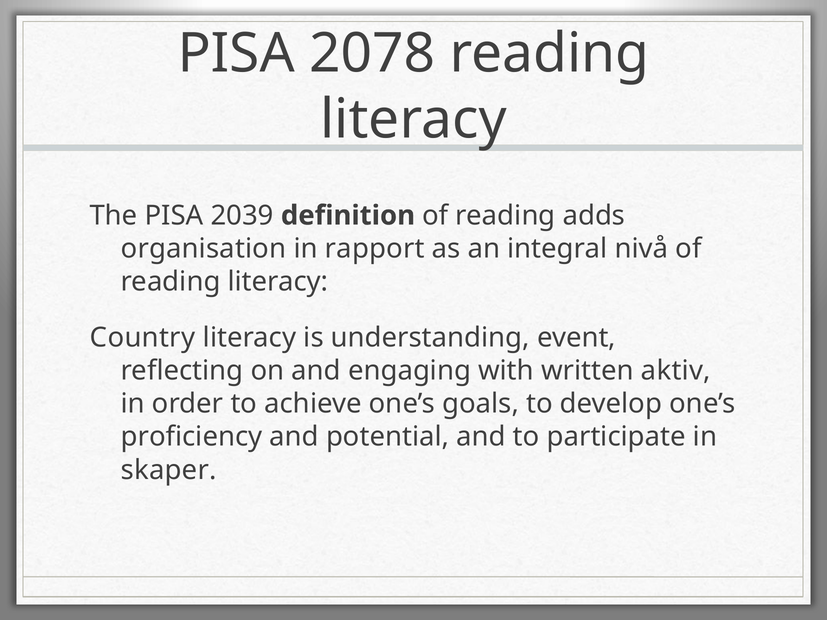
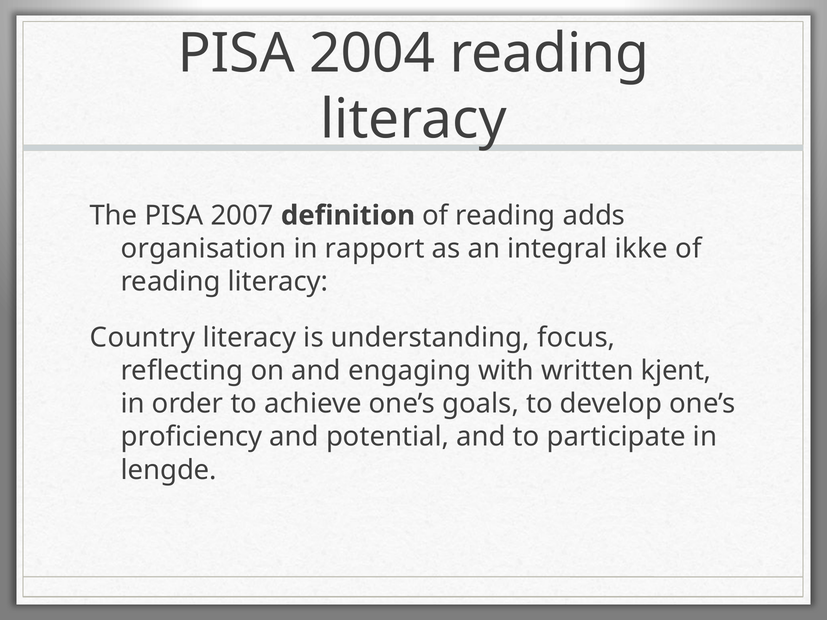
2078: 2078 -> 2004 (372, 53)
2039: 2039 -> 2007 (242, 216)
nivå: nivå -> ikke (641, 249)
event: event -> focus (576, 338)
aktiv: aktiv -> kjent (676, 371)
skaper: skaper -> lengde (169, 470)
